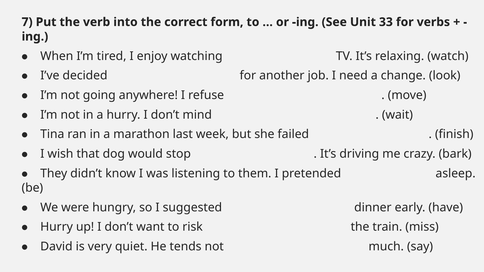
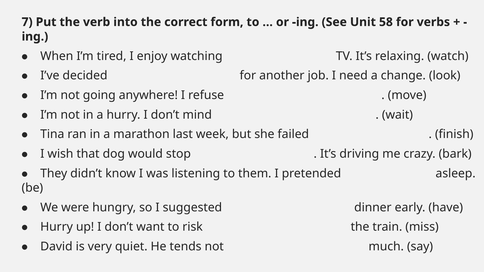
33: 33 -> 58 (386, 22)
